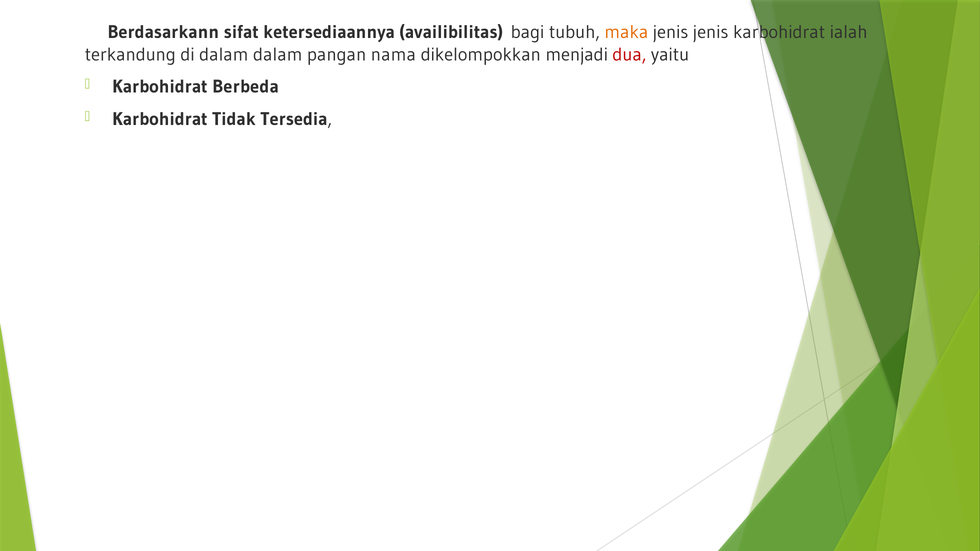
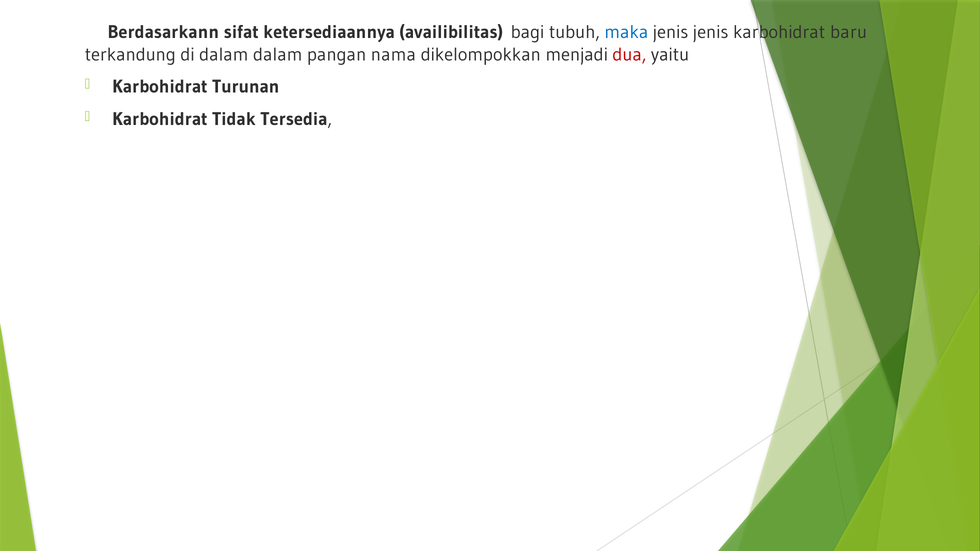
maka colour: orange -> blue (626, 32)
ialah: ialah -> baru (849, 32)
Berbeda: Berbeda -> Turunan (246, 87)
